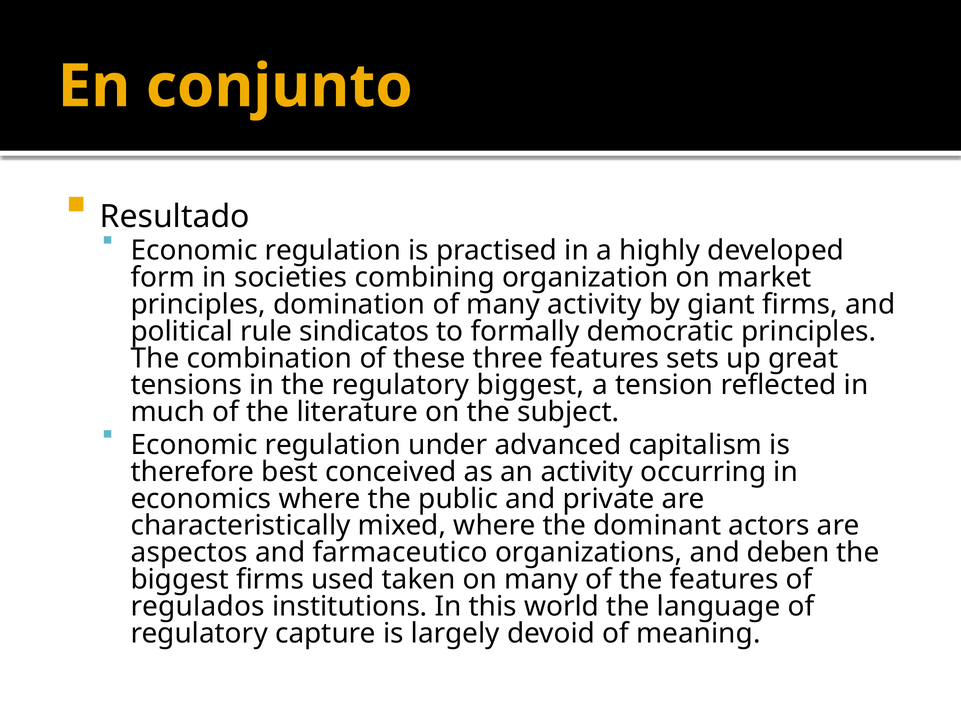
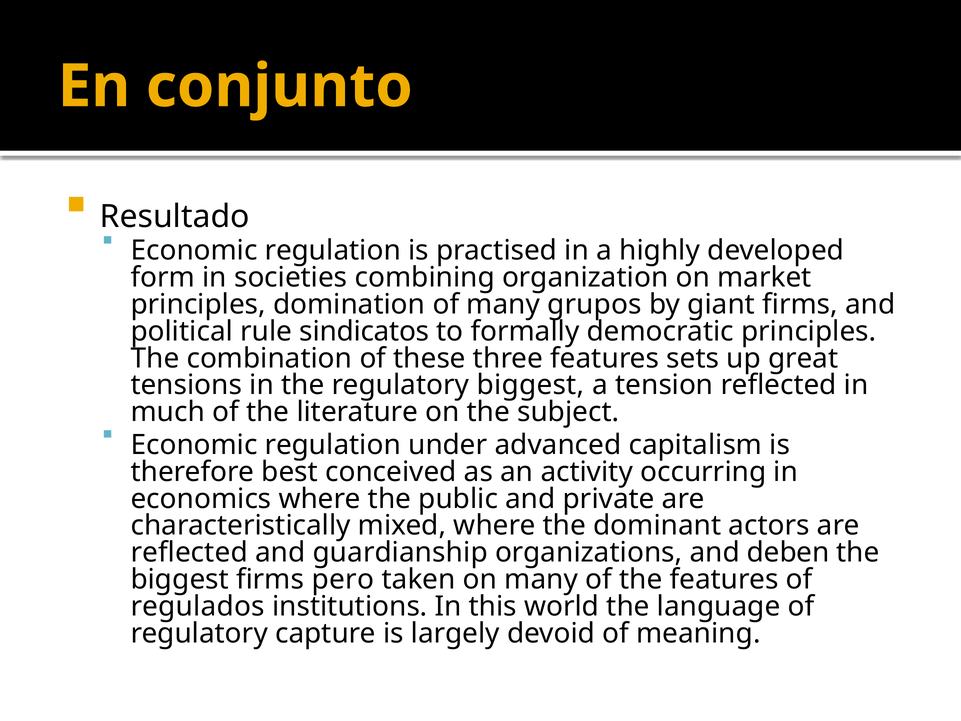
many activity: activity -> grupos (594, 304)
aspectos: aspectos -> reflected (189, 552)
farmaceutico: farmaceutico -> guardianship (400, 552)
used: used -> pero (343, 579)
